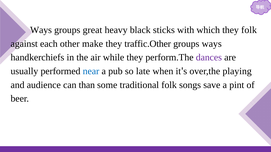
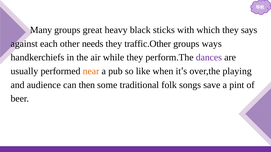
Ways: Ways -> Many (41, 30)
they folk: folk -> says (249, 30)
make: make -> needs (93, 44)
near colour: blue -> orange (91, 71)
late: late -> like (143, 71)
than: than -> then (87, 85)
